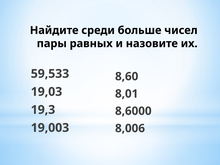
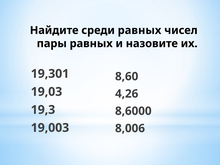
среди больше: больше -> равных (139, 30)
59,533: 59,533 -> 19,301 (50, 74)
8,01: 8,01 -> 4,26 (127, 94)
